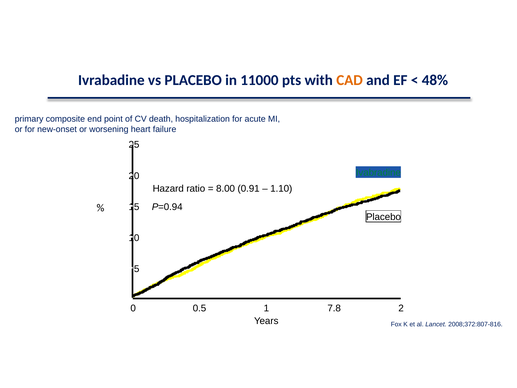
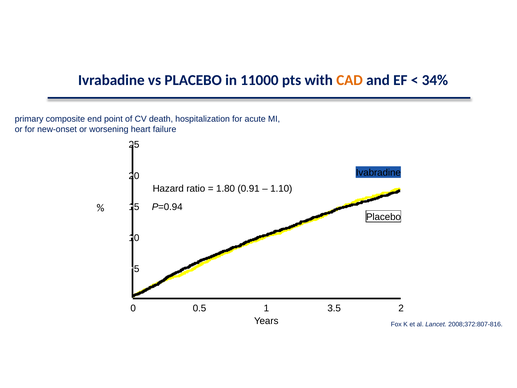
48%: 48% -> 34% (435, 80)
Ivabradine colour: green -> black (378, 173)
8.00: 8.00 -> 1.80 (226, 188)
7.8: 7.8 -> 3.5 (334, 308)
